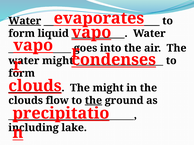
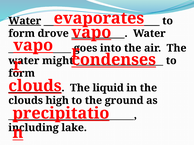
liquid: liquid -> drove (53, 34)
The might: might -> liquid (108, 88)
flow: flow -> high (57, 101)
the underline: present -> none (93, 101)
